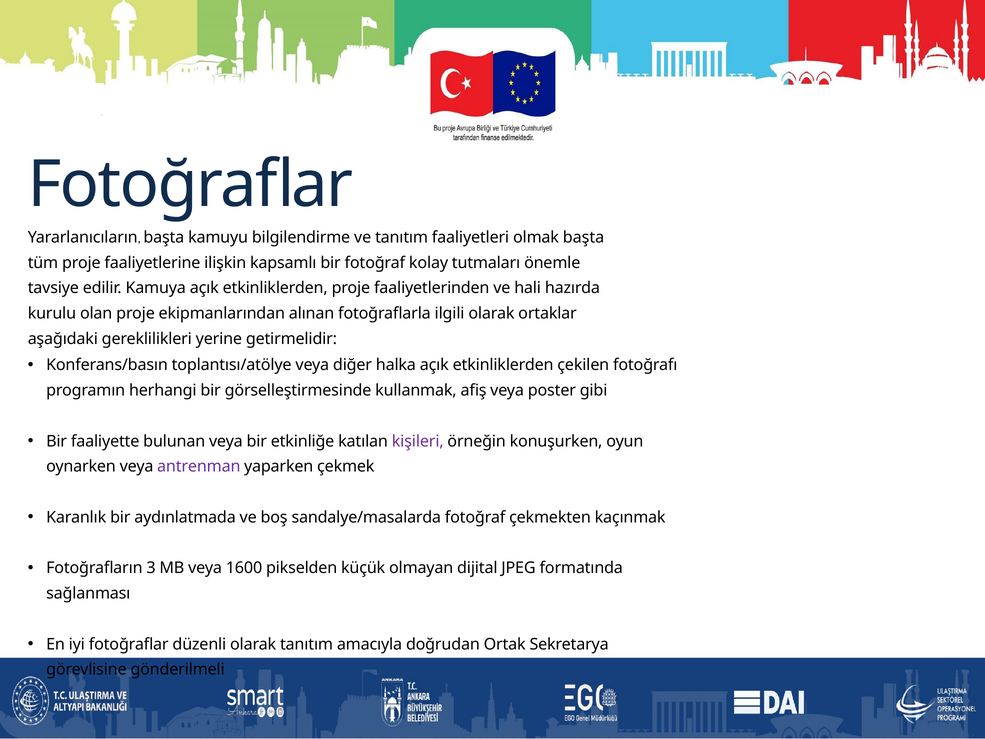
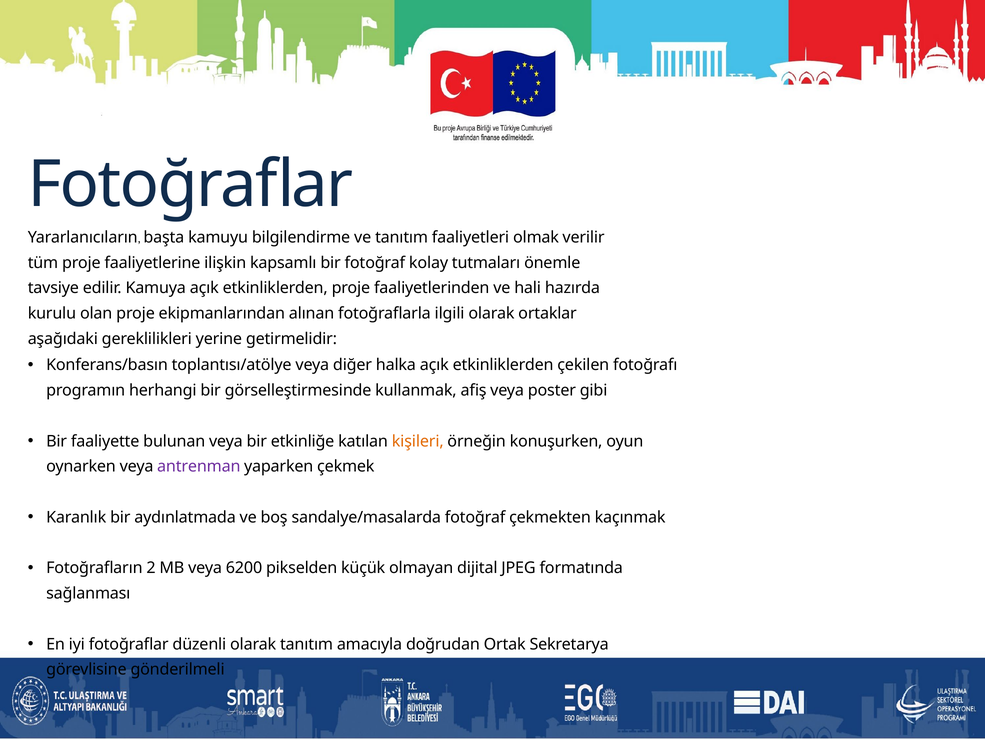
olmak başta: başta -> verilir (584, 237)
kişileri colour: purple -> orange (418, 441)
3: 3 -> 2 (151, 568)
1600: 1600 -> 6200 (244, 568)
